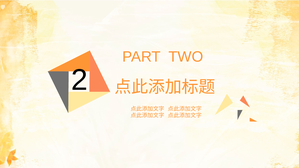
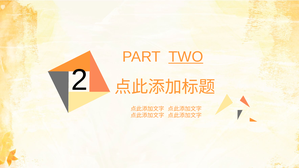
TWO underline: none -> present (186, 57)
